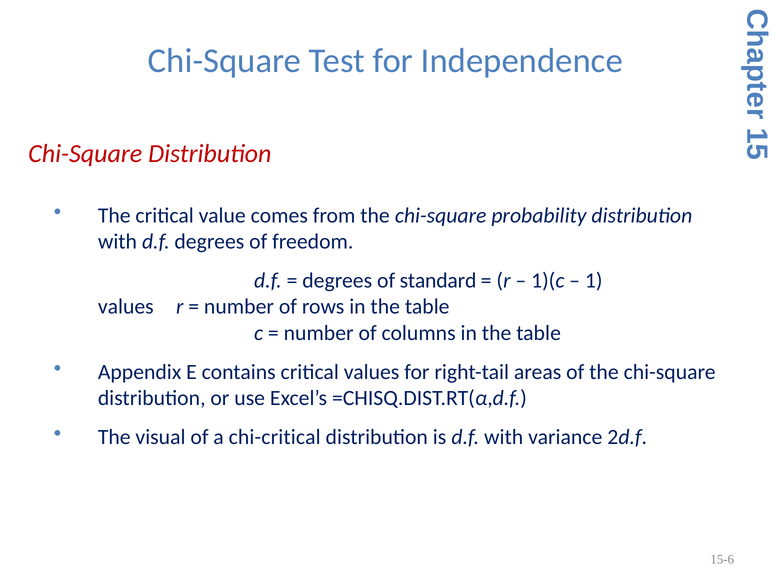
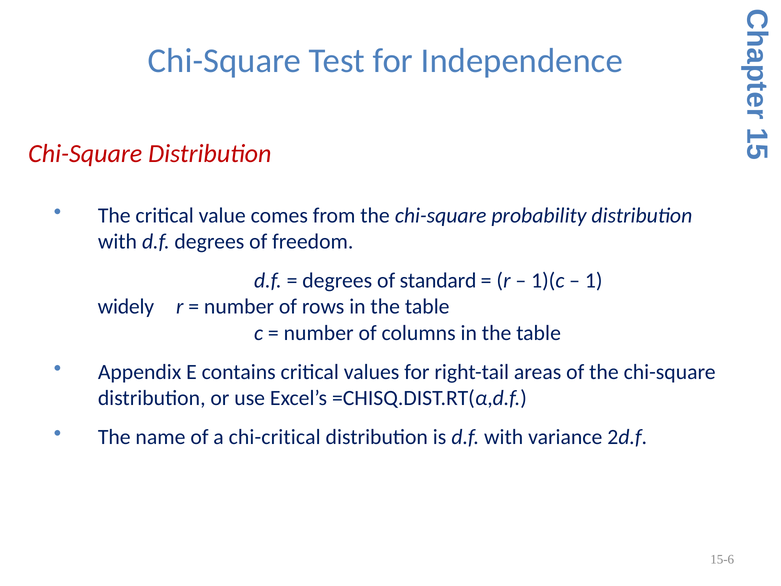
values: values -> widely (126, 307)
visual: visual -> name (160, 437)
